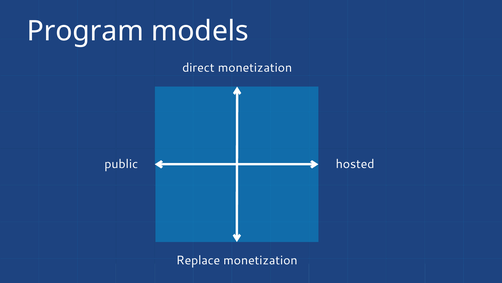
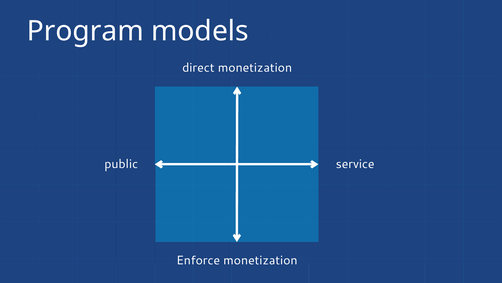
hosted: hosted -> service (355, 164)
Replace: Replace -> Enforce (198, 260)
